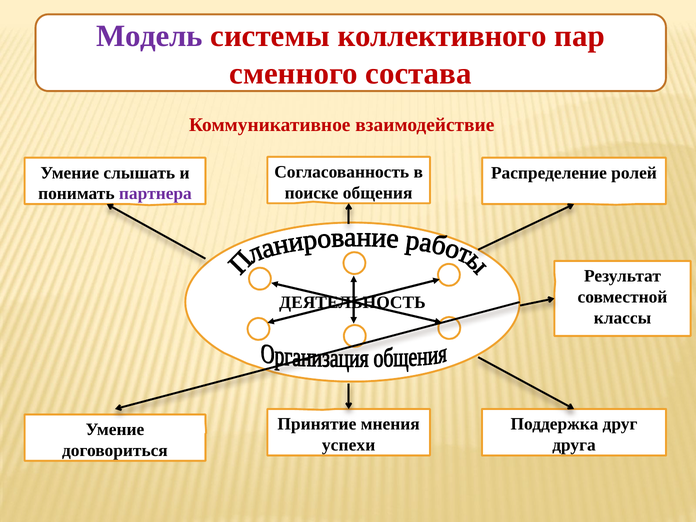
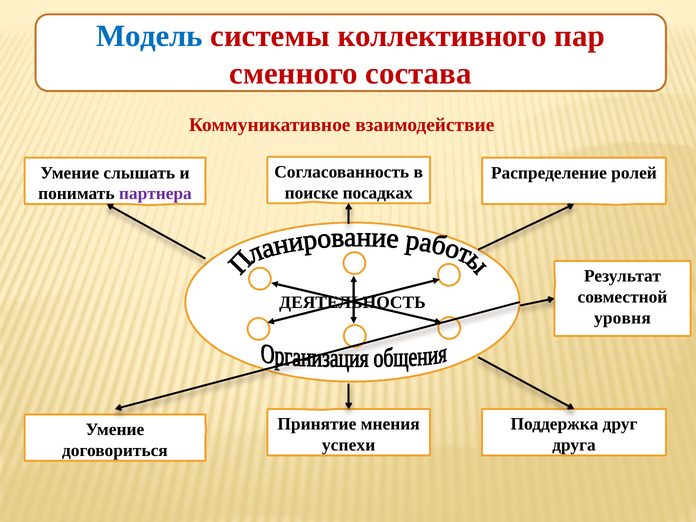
Модель colour: purple -> blue (149, 36)
общения: общения -> посадках (378, 193)
классы: классы -> уровня (622, 318)
